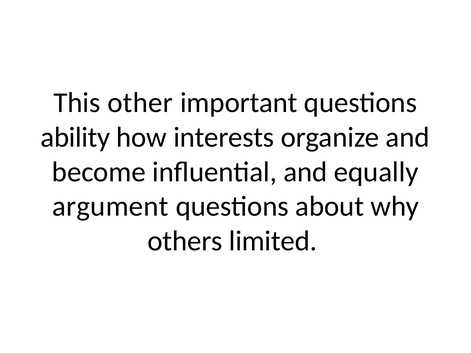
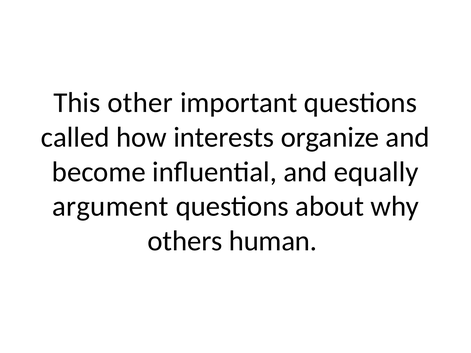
ability: ability -> called (75, 137)
limited: limited -> human (273, 241)
